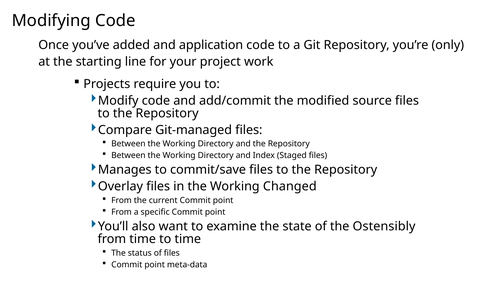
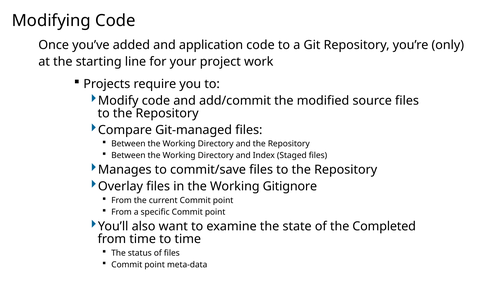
Changed: Changed -> Gitignore (290, 186)
Ostensibly: Ostensibly -> Completed (384, 226)
